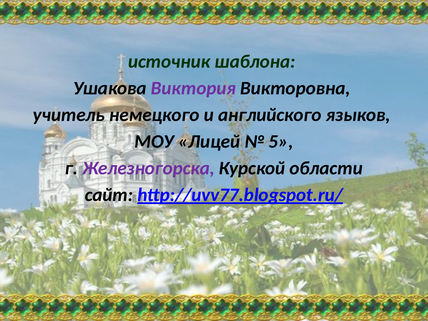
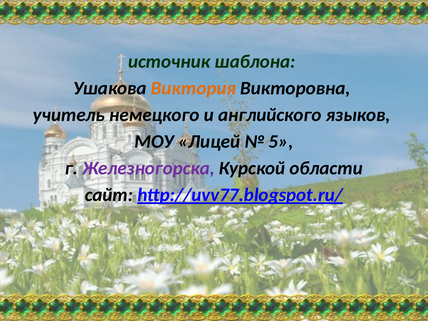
Виктория colour: purple -> orange (193, 88)
